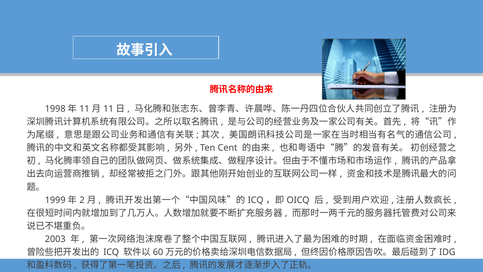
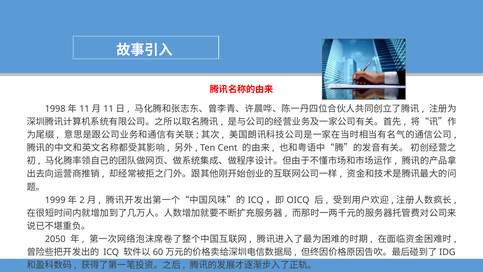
2003: 2003 -> 2050 (55, 239)
